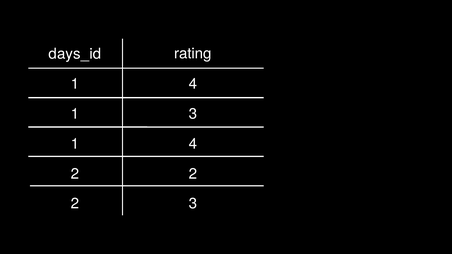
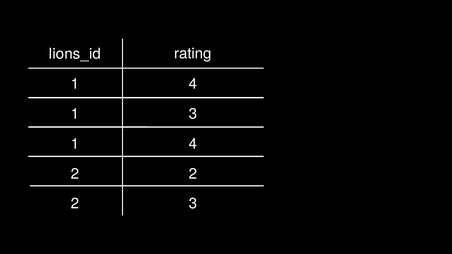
days_id: days_id -> lions_id (75, 54)
